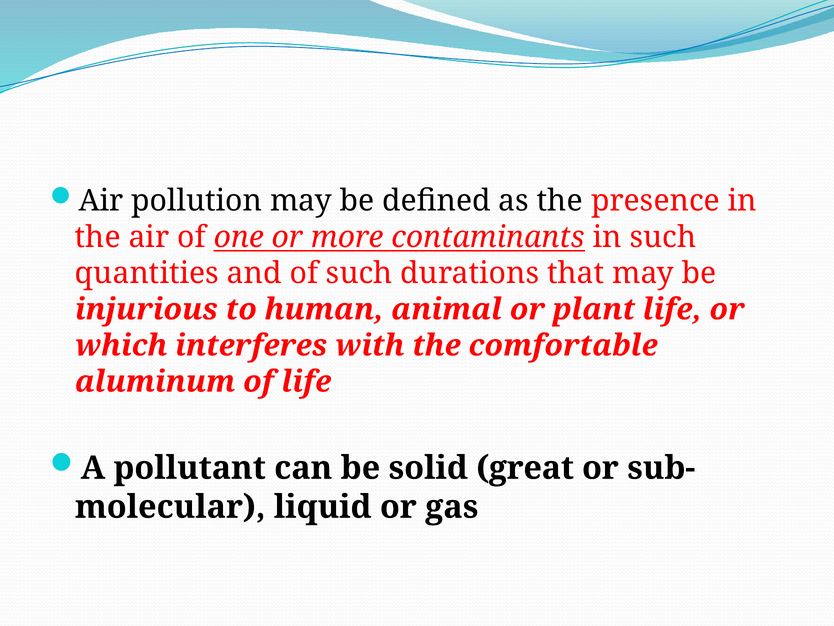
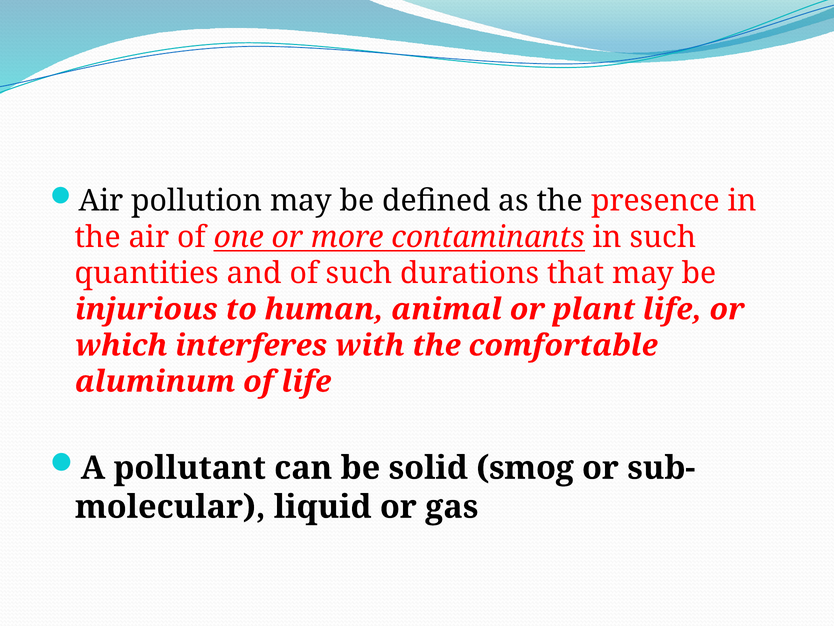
great: great -> smog (525, 468)
